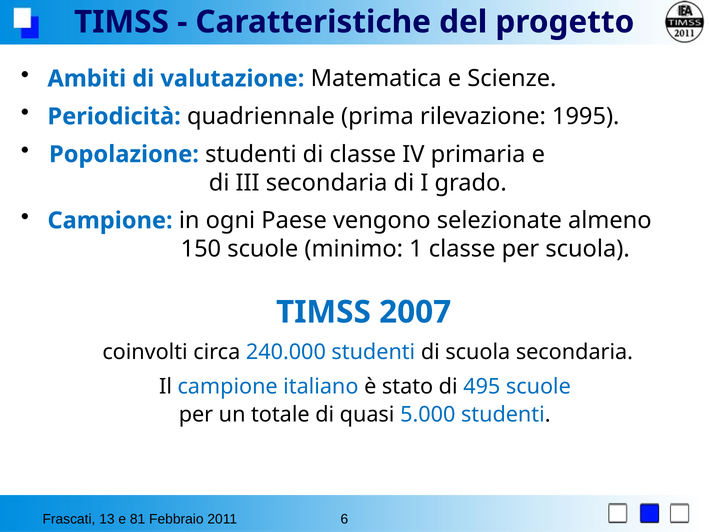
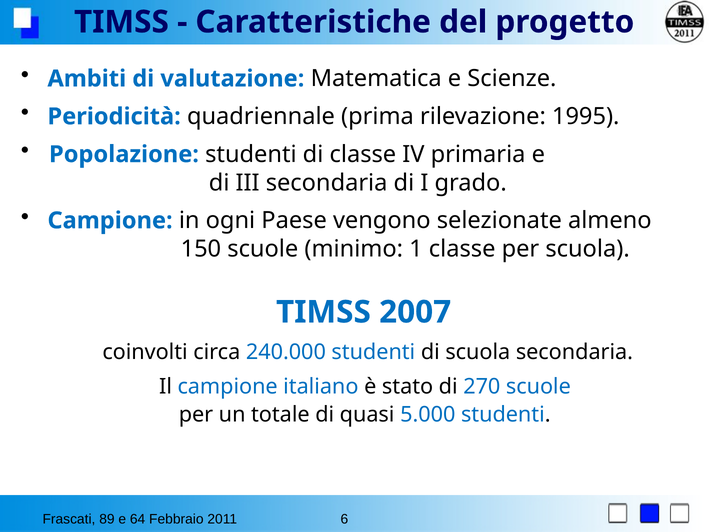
495: 495 -> 270 (482, 386)
13: 13 -> 89 (107, 519)
81: 81 -> 64 (138, 519)
